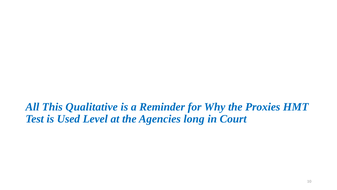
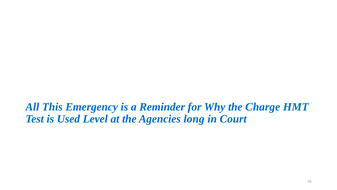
Qualitative: Qualitative -> Emergency (92, 107)
Proxies: Proxies -> Charge (263, 107)
